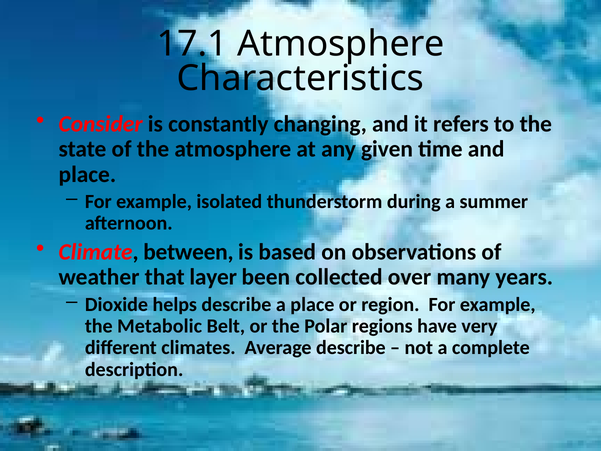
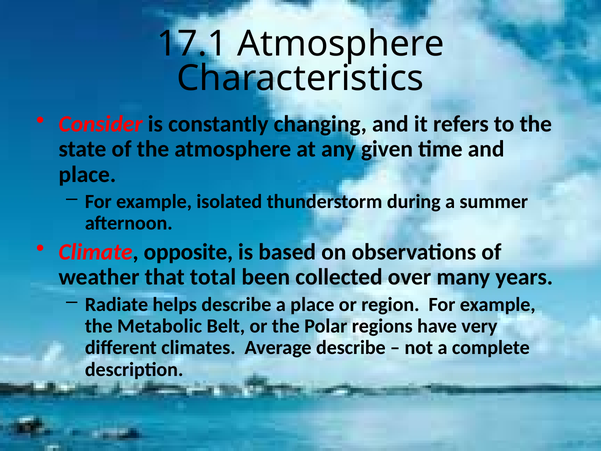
between: between -> opposite (188, 252)
layer: layer -> total (213, 277)
Dioxide: Dioxide -> Radiate (117, 304)
